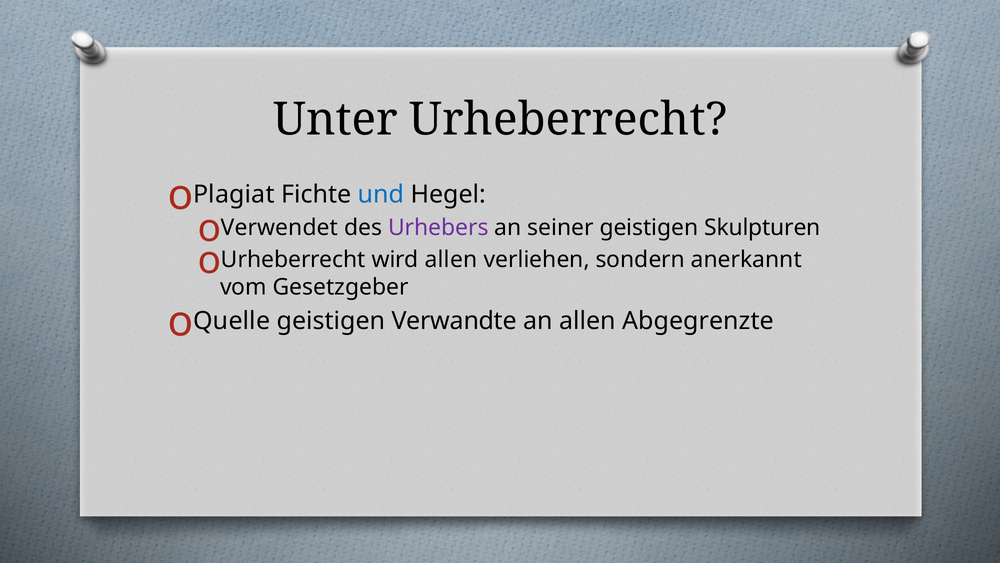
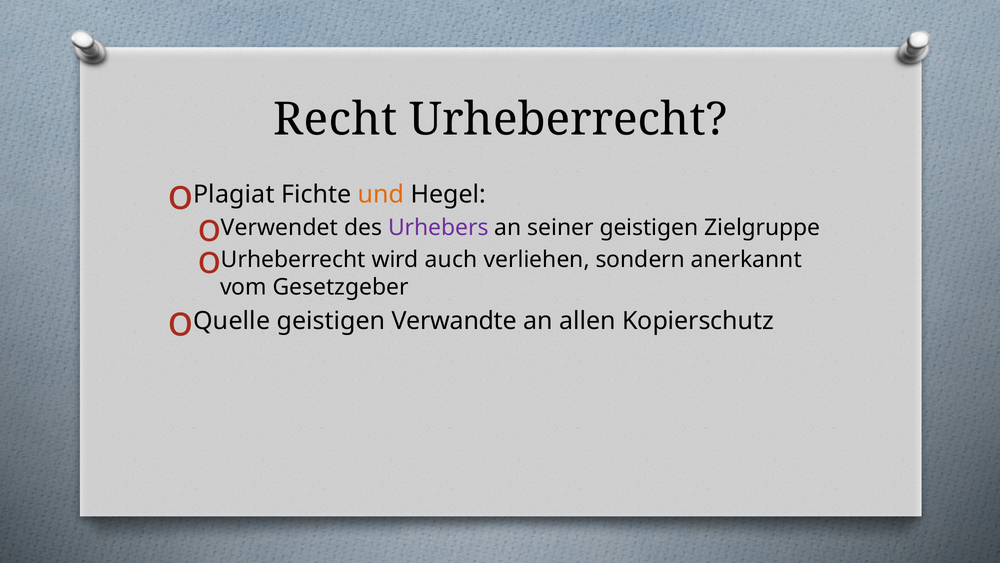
Unter: Unter -> Recht (335, 120)
und colour: blue -> orange (381, 194)
Skulpturen: Skulpturen -> Zielgruppe (762, 228)
wird allen: allen -> auch (451, 260)
Abgegrenzte: Abgegrenzte -> Kopierschutz (698, 321)
